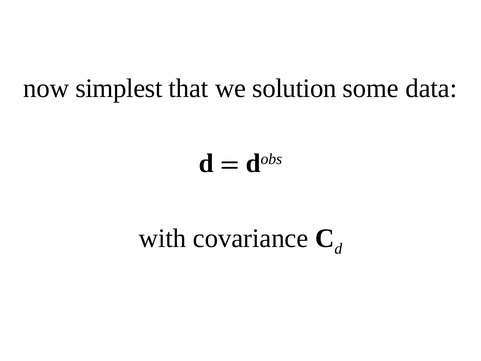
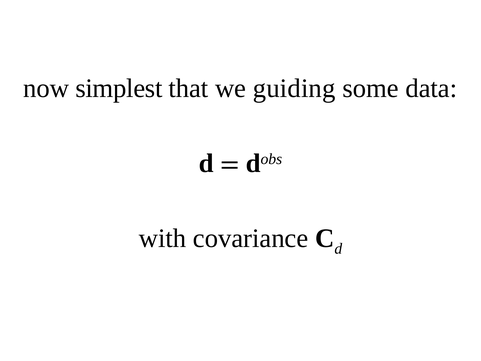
solution: solution -> guiding (294, 88)
